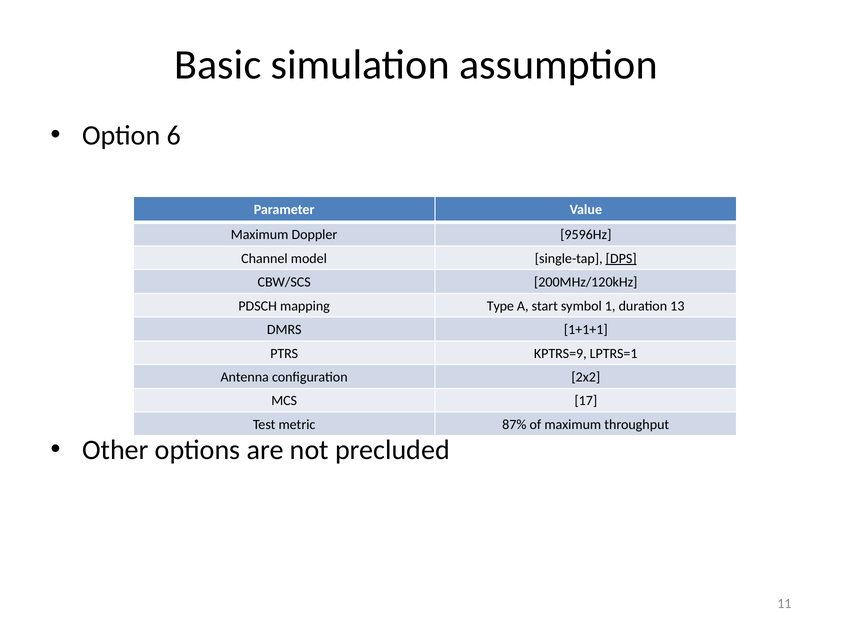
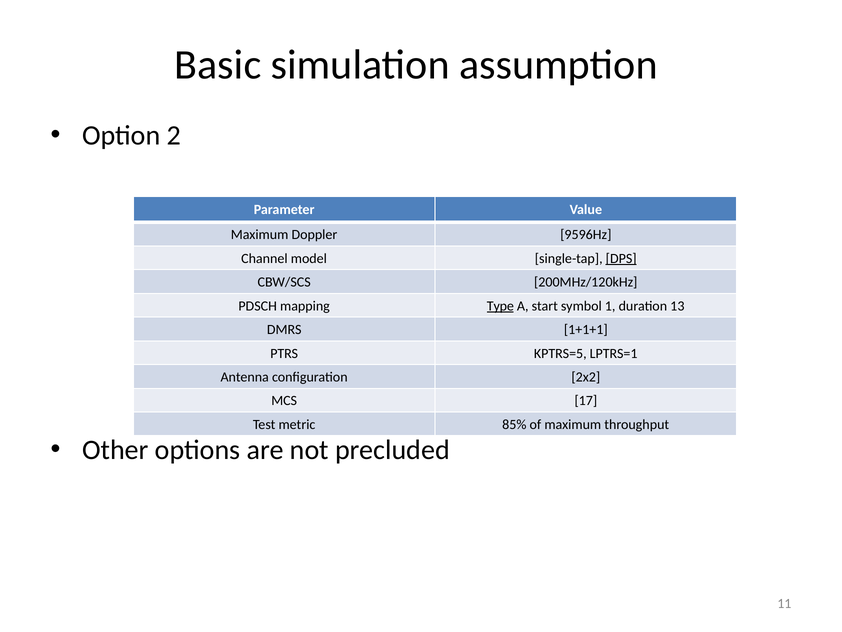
6: 6 -> 2 (174, 135)
Type underline: none -> present (500, 306)
KPTRS=9: KPTRS=9 -> KPTRS=5 (560, 353)
87%: 87% -> 85% (514, 424)
